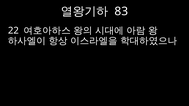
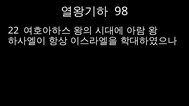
83: 83 -> 98 (121, 11)
